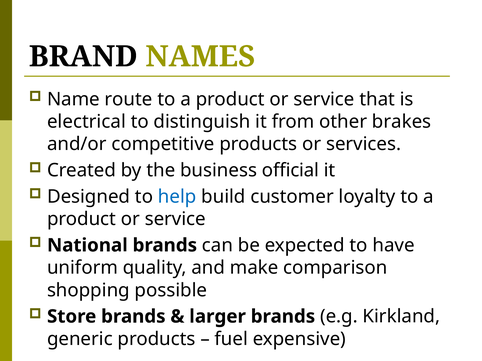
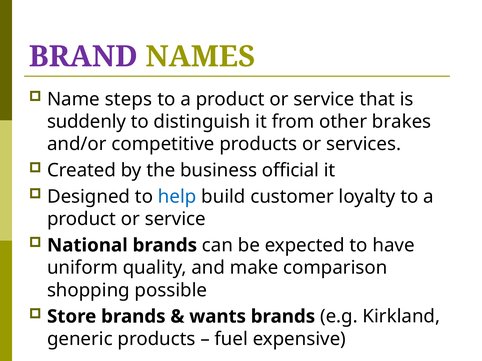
BRAND colour: black -> purple (83, 57)
route: route -> steps (128, 99)
electrical: electrical -> suddenly (87, 122)
larger: larger -> wants (218, 317)
